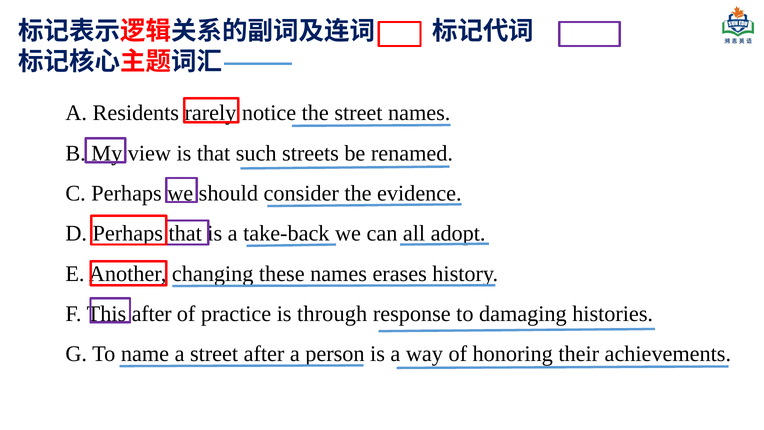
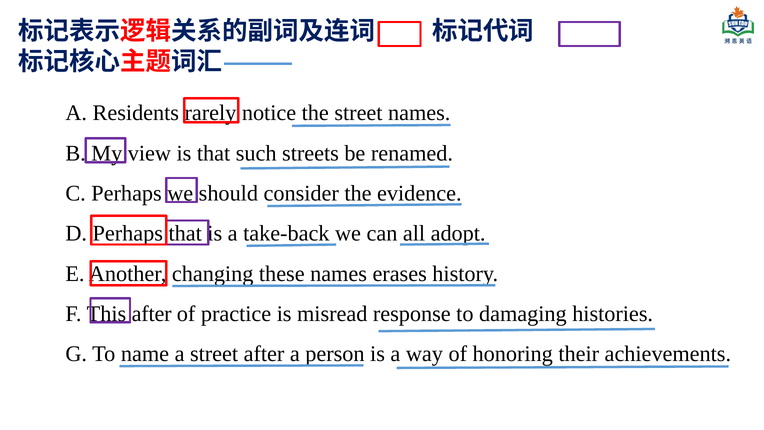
through: through -> misread (332, 314)
